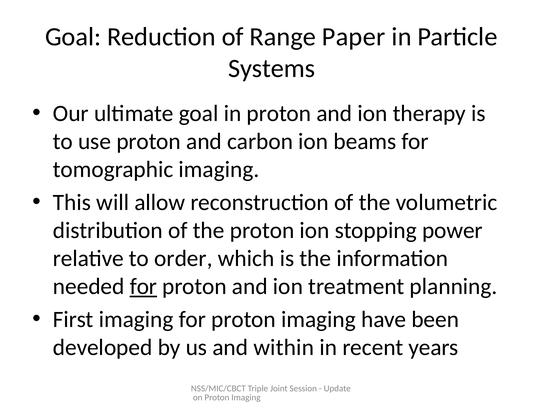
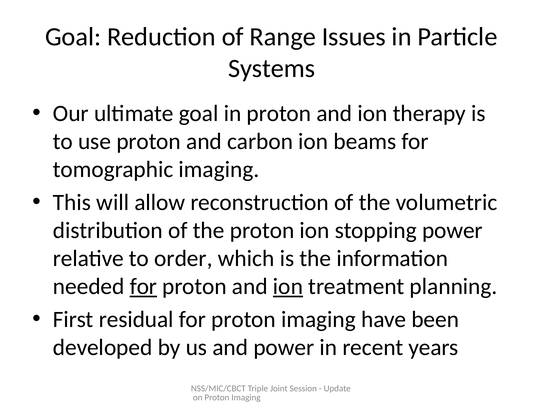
Paper: Paper -> Issues (354, 37)
ion underline: none -> present (288, 287)
First imaging: imaging -> residual (136, 320)
and within: within -> power (284, 348)
